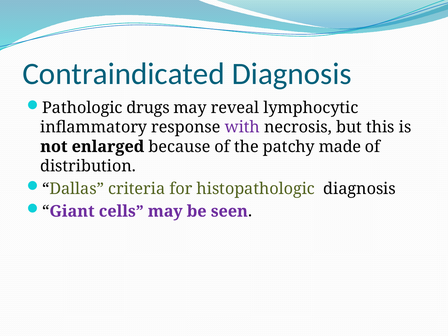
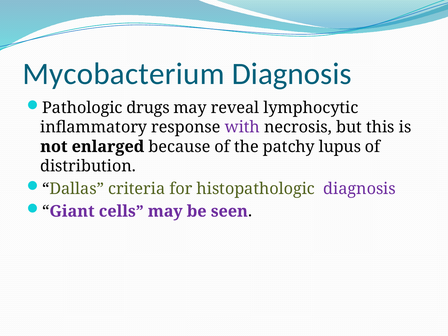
Contraindicated: Contraindicated -> Mycobacterium (123, 74)
made: made -> lupus (340, 147)
diagnosis colour: black -> purple (360, 189)
